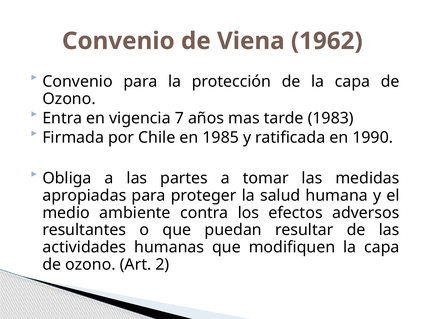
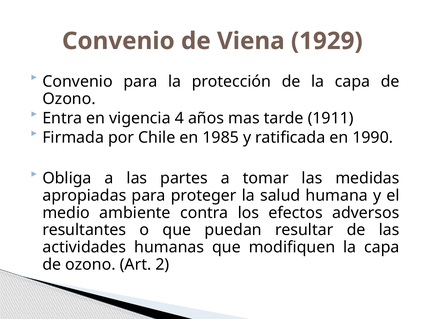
1962: 1962 -> 1929 (327, 41)
7: 7 -> 4 (179, 118)
1983: 1983 -> 1911 (331, 118)
